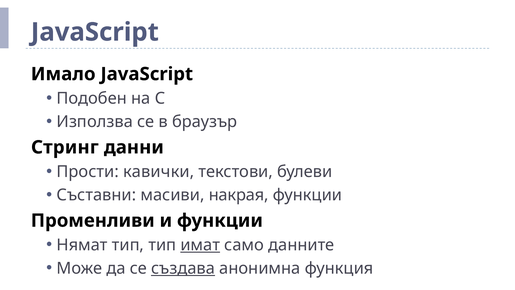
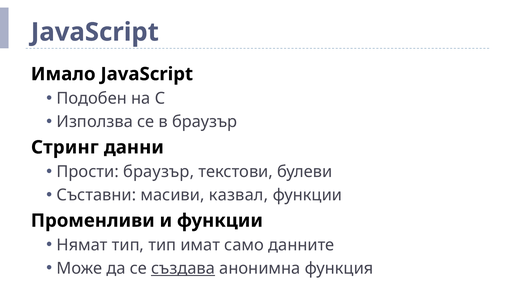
Прости кавички: кавички -> браузър (159, 172)
накрая: накрая -> казвал (239, 195)
имат underline: present -> none (200, 245)
